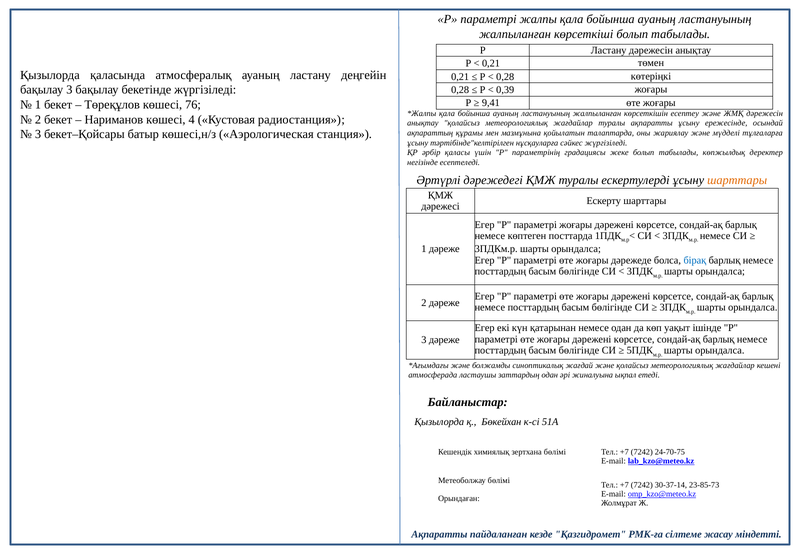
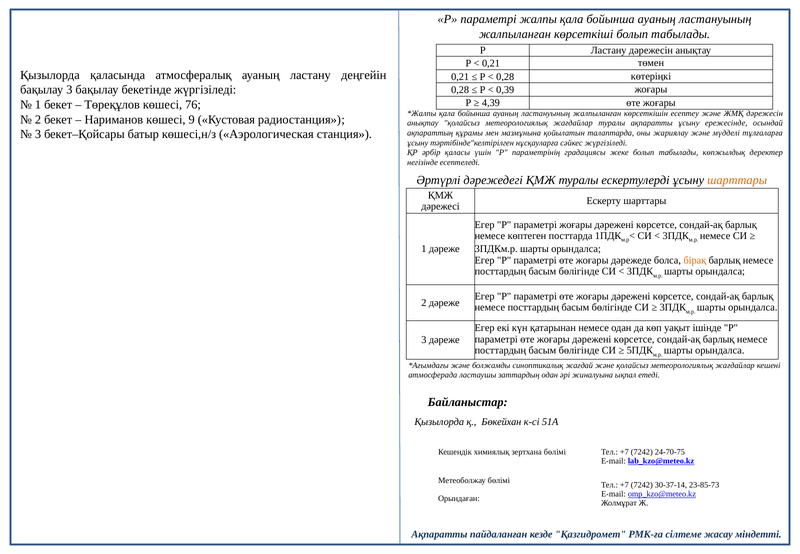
9,41: 9,41 -> 4,39 (491, 103)
4: 4 -> 9 (192, 119)
бірақ colour: blue -> orange (695, 260)
